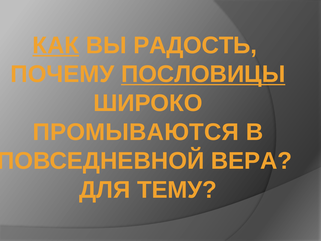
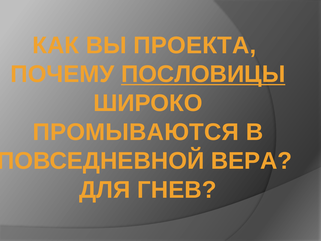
КАК underline: present -> none (56, 45)
РАДОСТЬ: РАДОСТЬ -> ПРОЕКТА (195, 45)
ТЕМУ: ТЕМУ -> ГНЕВ (177, 190)
